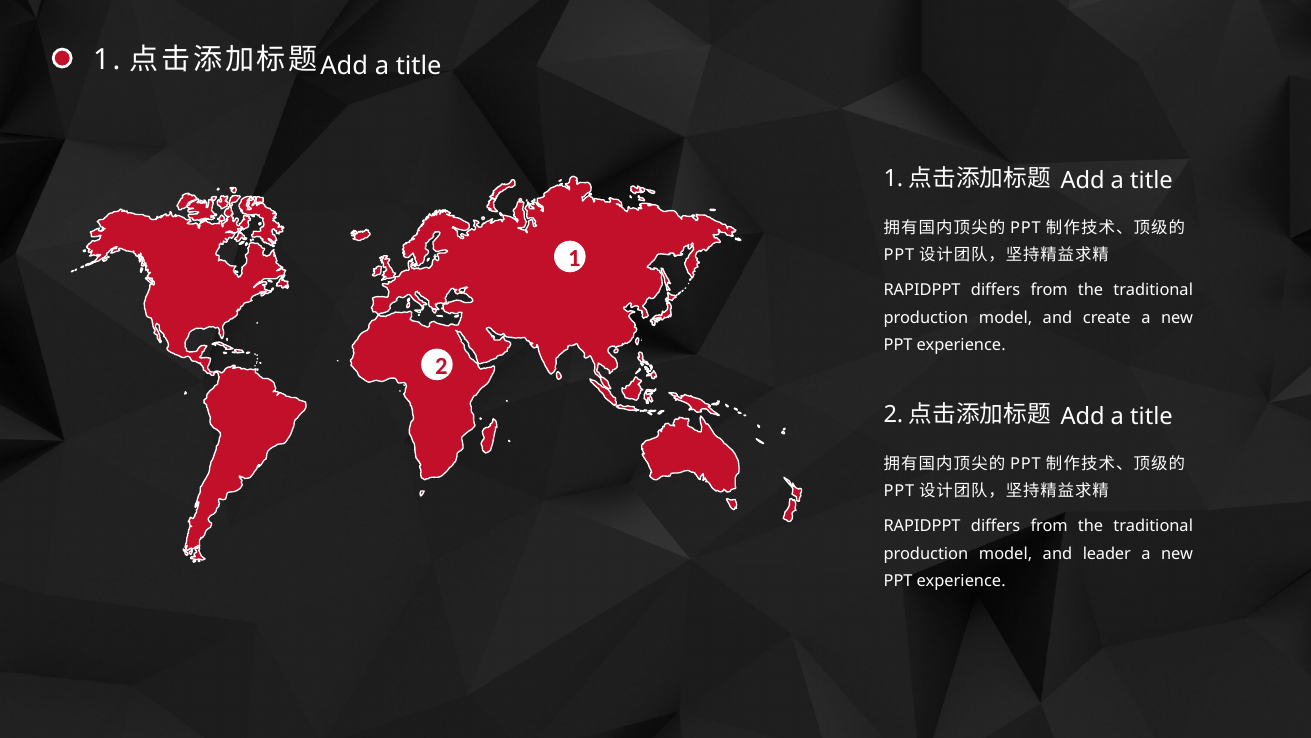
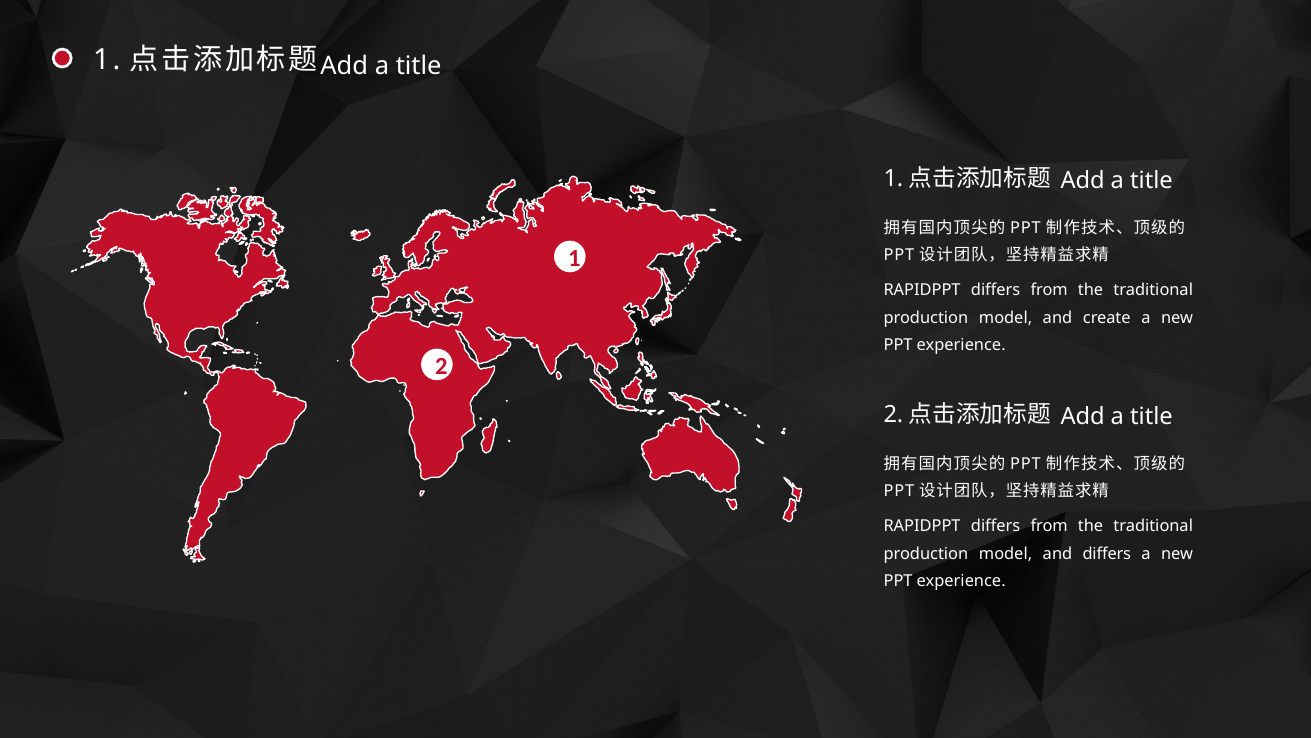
and leader: leader -> differs (1107, 553)
